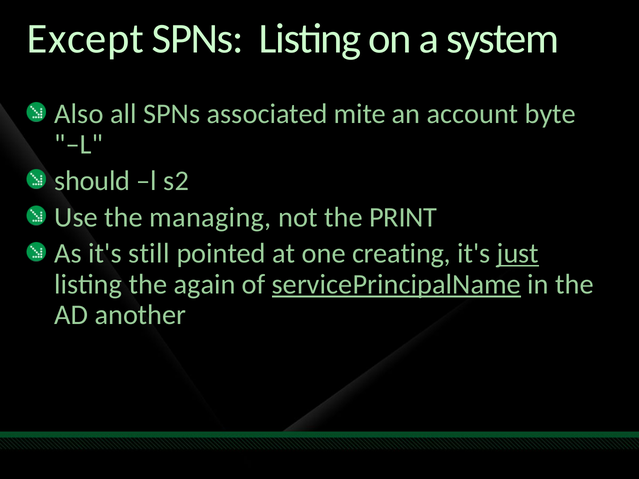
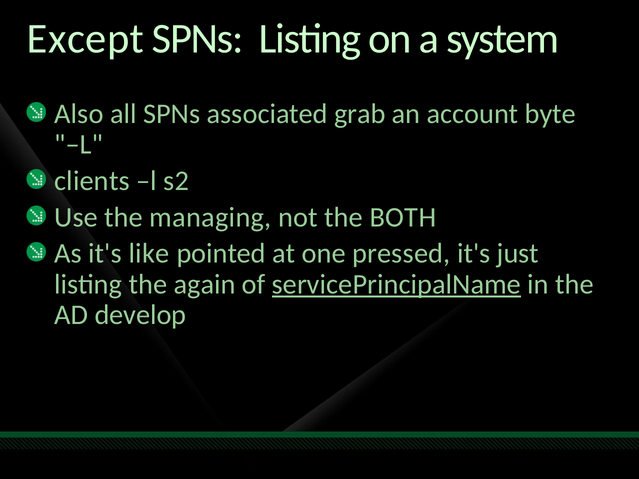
mite: mite -> grab (360, 114)
should: should -> clients (92, 181)
PRINT: PRINT -> BOTH (403, 217)
still: still -> like (149, 254)
creating: creating -> pressed (401, 254)
just underline: present -> none (518, 254)
another: another -> develop (140, 315)
